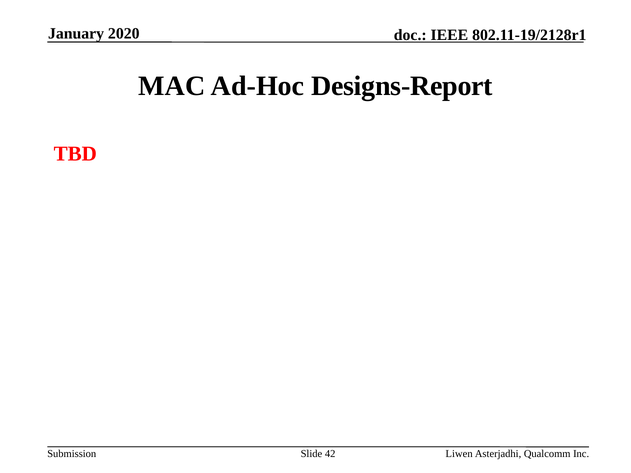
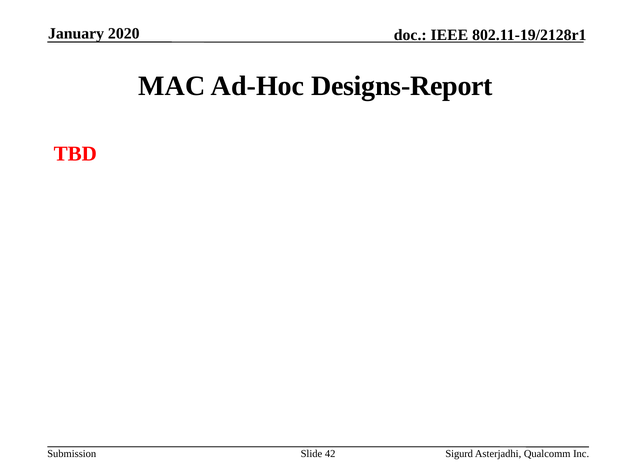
Liwen: Liwen -> Sigurd (459, 454)
